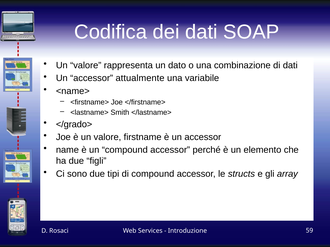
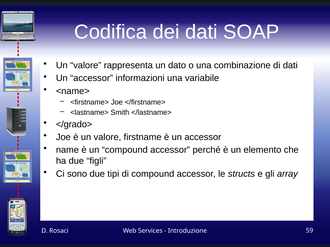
attualmente: attualmente -> informazioni (140, 78)
